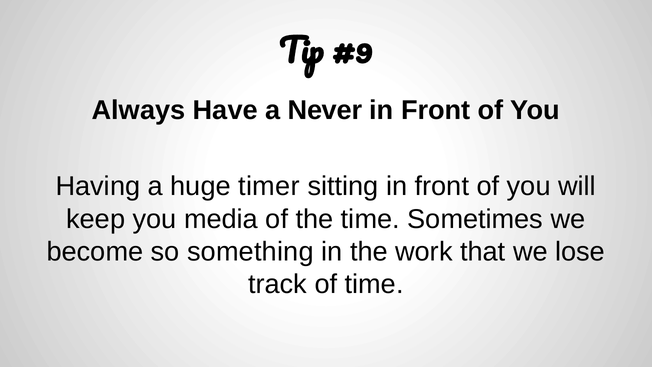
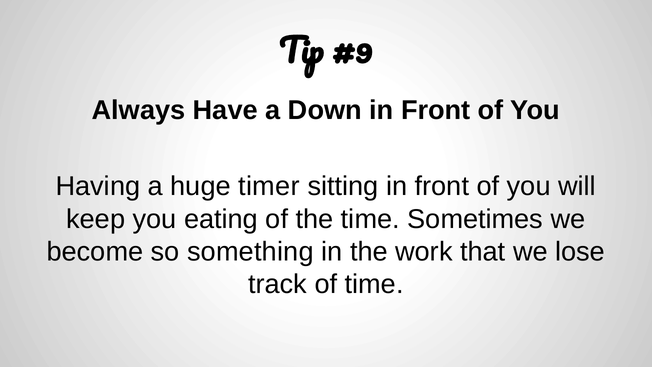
Never: Never -> Down (325, 110)
media: media -> eating (221, 219)
